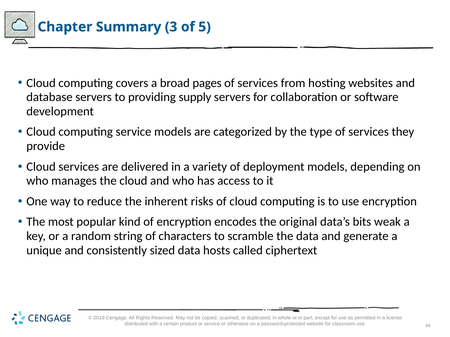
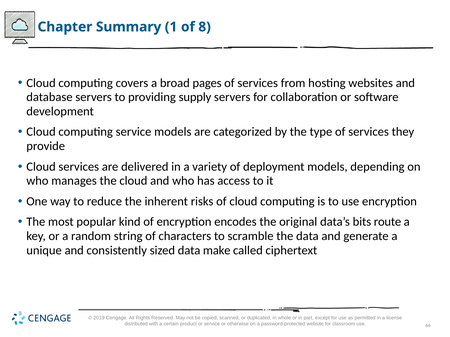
3: 3 -> 1 (171, 27)
5: 5 -> 8 (205, 27)
weak: weak -> route (387, 222)
hosts: hosts -> make (217, 251)
